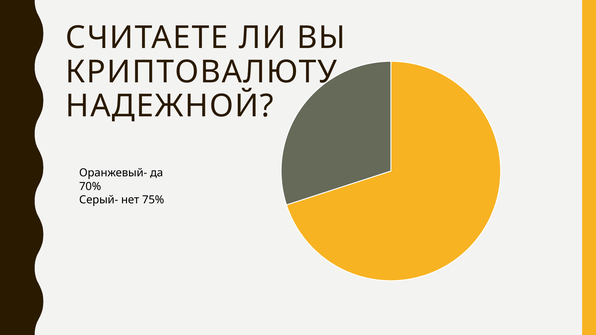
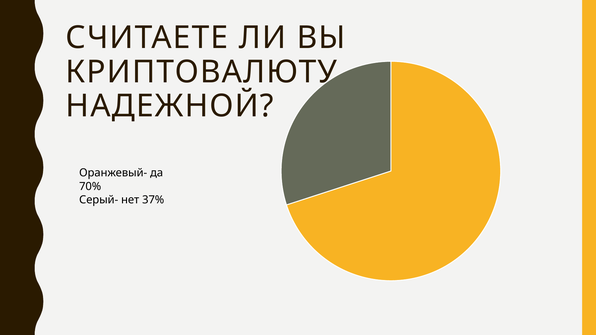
75%: 75% -> 37% (153, 200)
